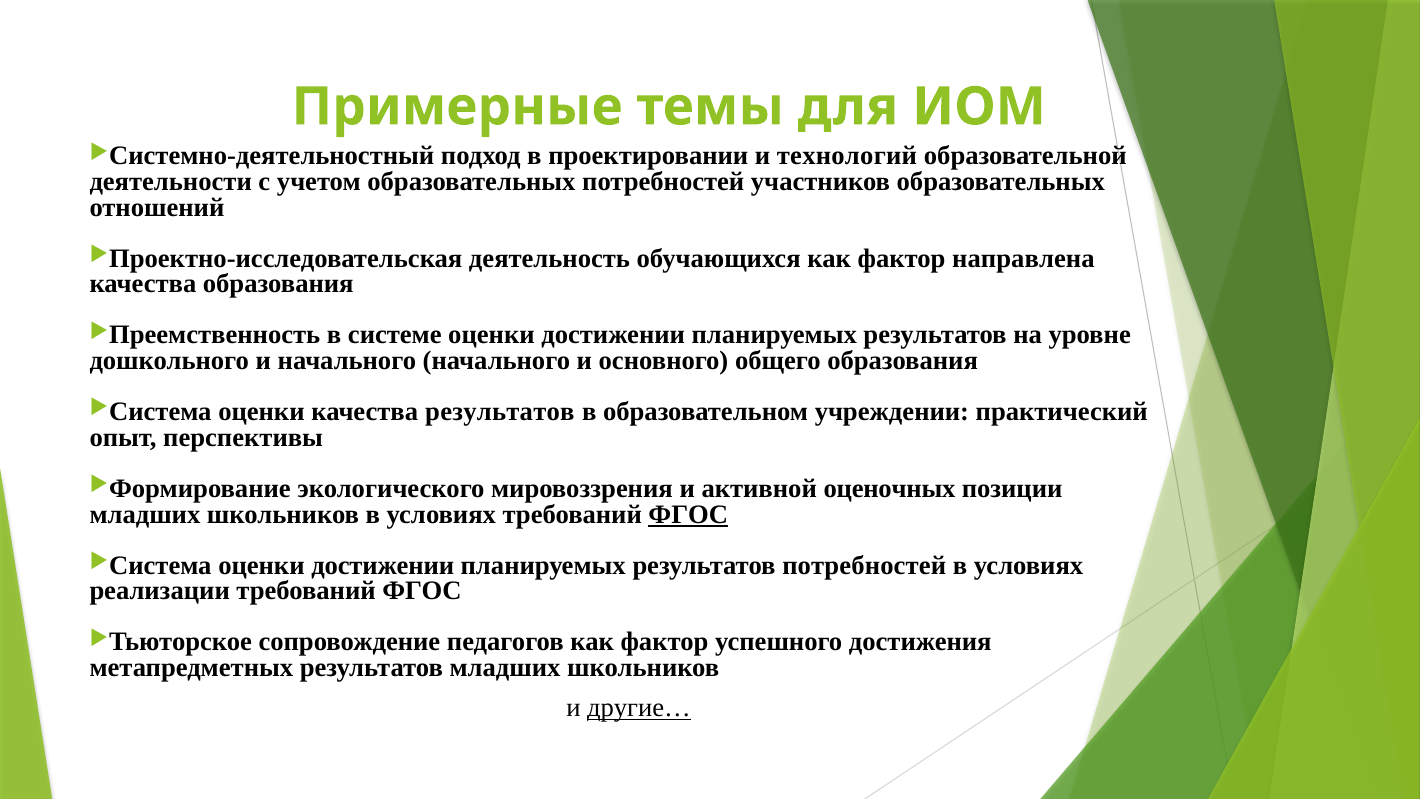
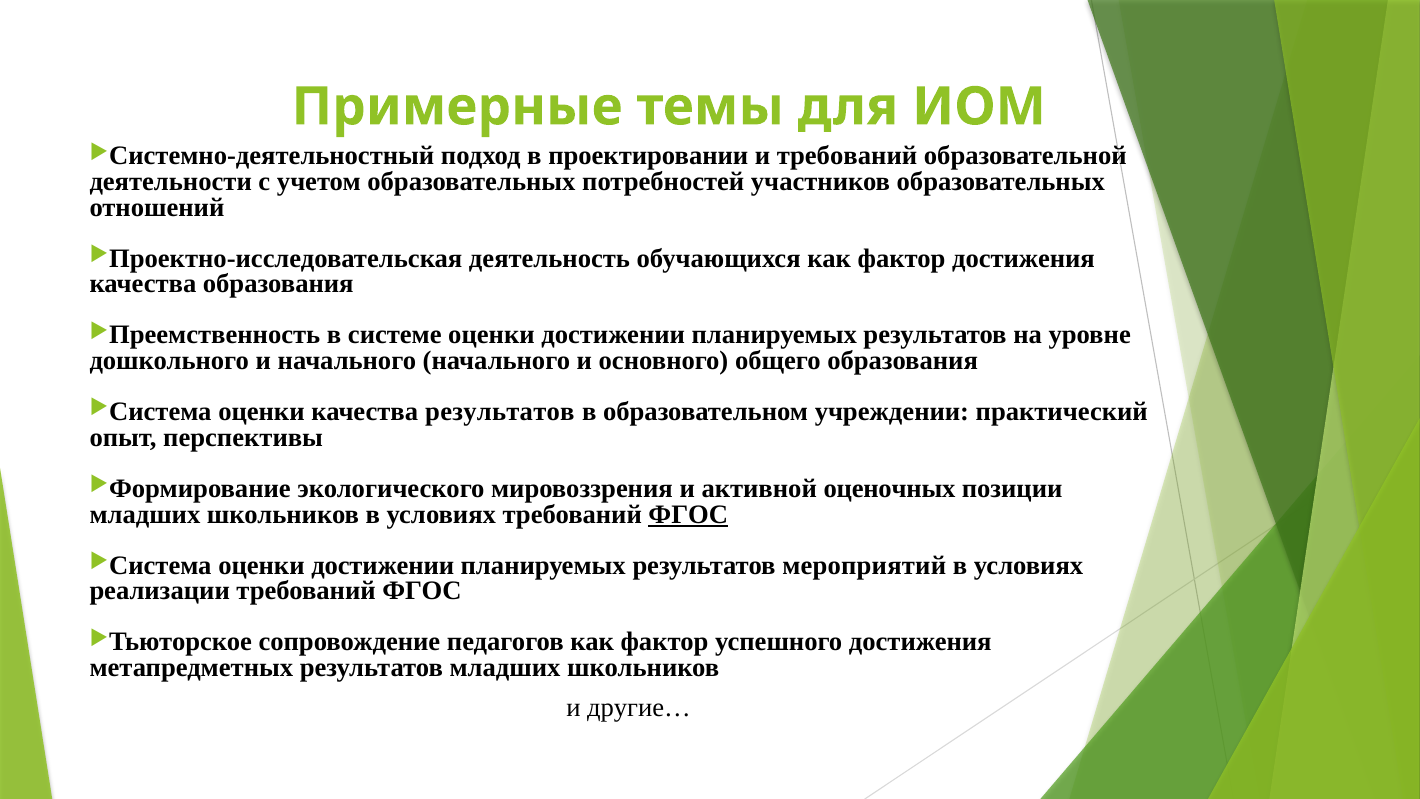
и технологий: технологий -> требований (847, 156)
фактор направлена: направлена -> достижения (1023, 258)
результатов потребностей: потребностей -> мероприятий (864, 565)
другие… underline: present -> none (639, 708)
